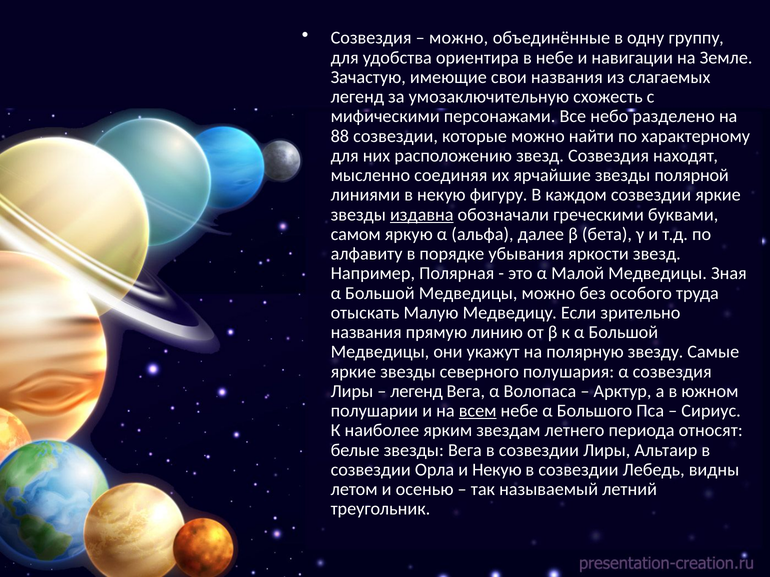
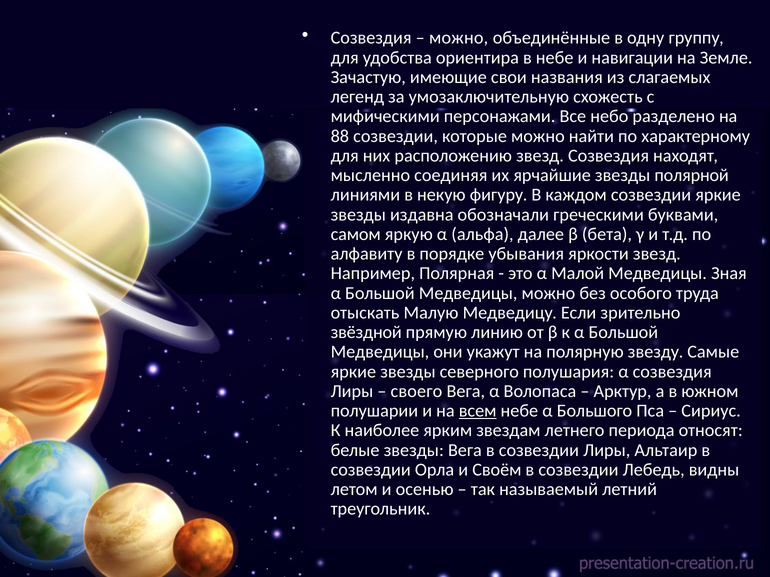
издавна underline: present -> none (422, 215)
названия: названия -> звёздной (366, 333)
легенд: легенд -> своего (416, 392)
и Некую: Некую -> Своём (497, 470)
